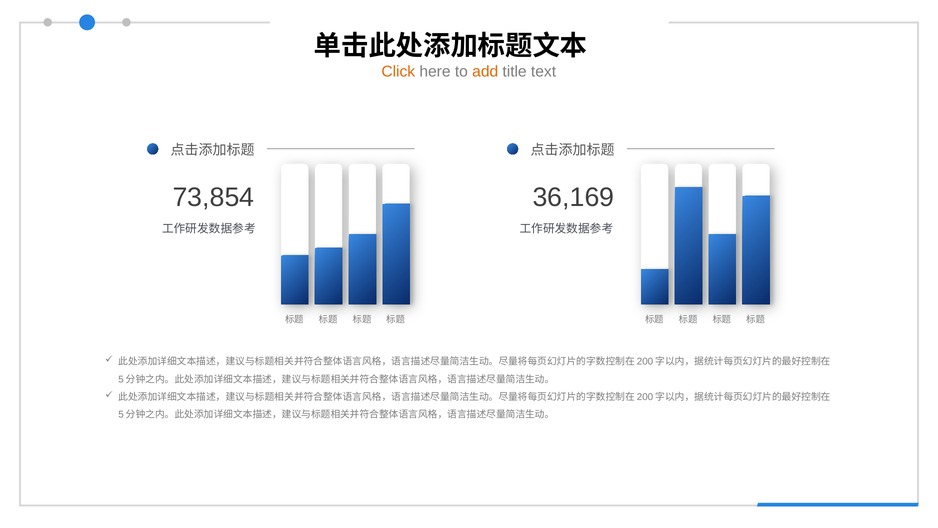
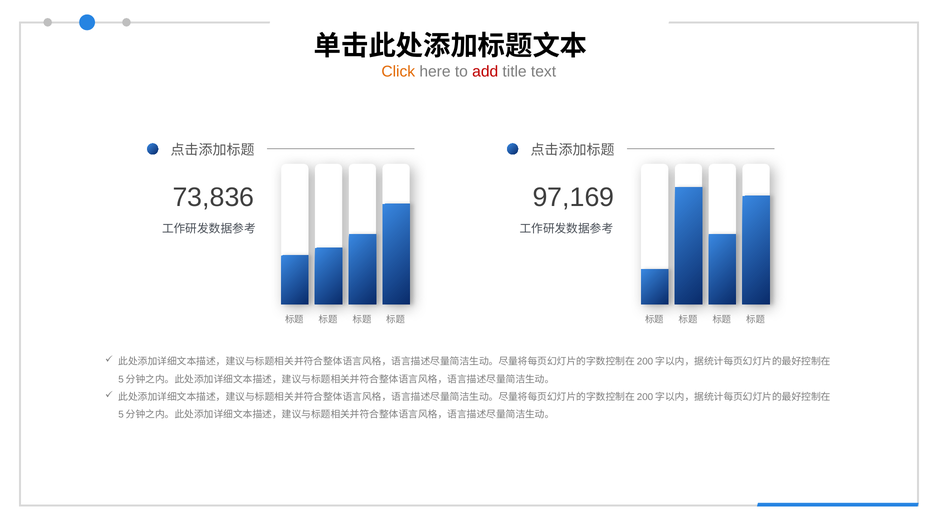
add colour: orange -> red (485, 72)
73,854: 73,854 -> 73,836 (214, 197)
36,169: 36,169 -> 97,169 (573, 197)
